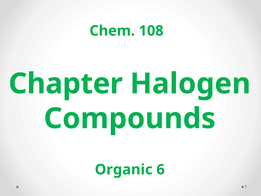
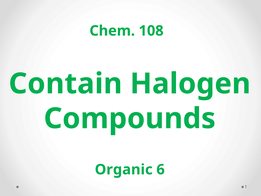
Chapter: Chapter -> Contain (65, 84)
